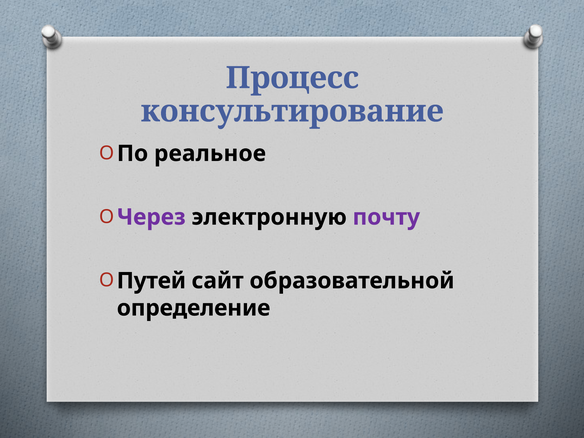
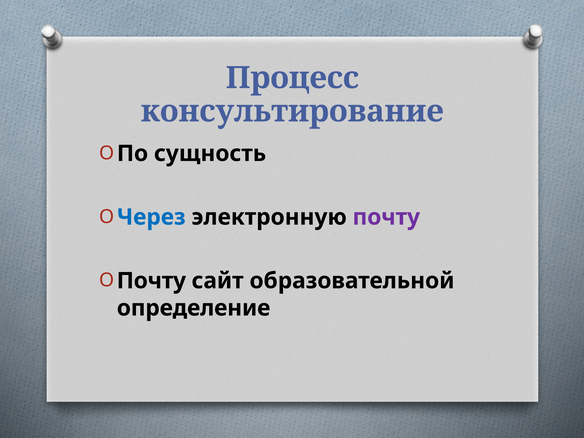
реальное: реальное -> сущность (210, 153)
Через colour: purple -> blue (151, 217)
Путей: Путей -> Почту (151, 281)
